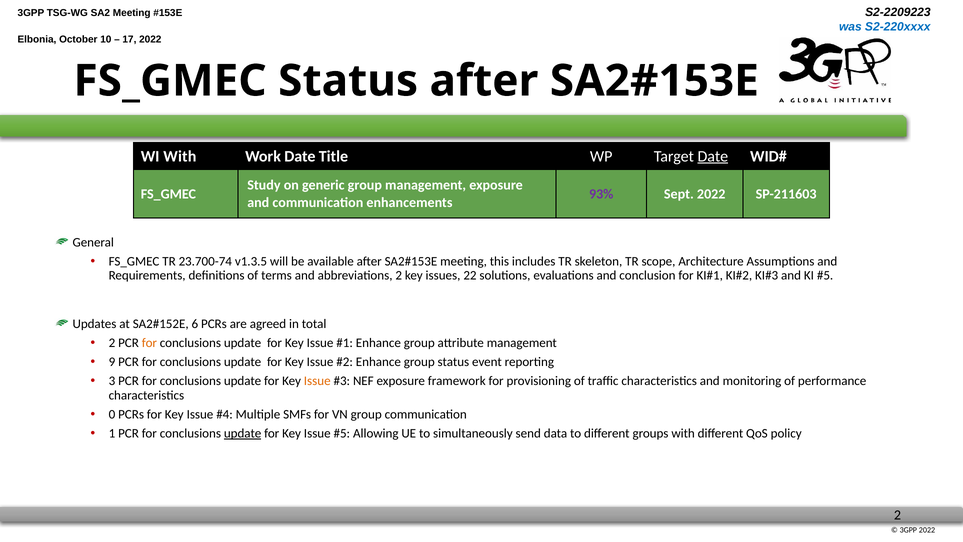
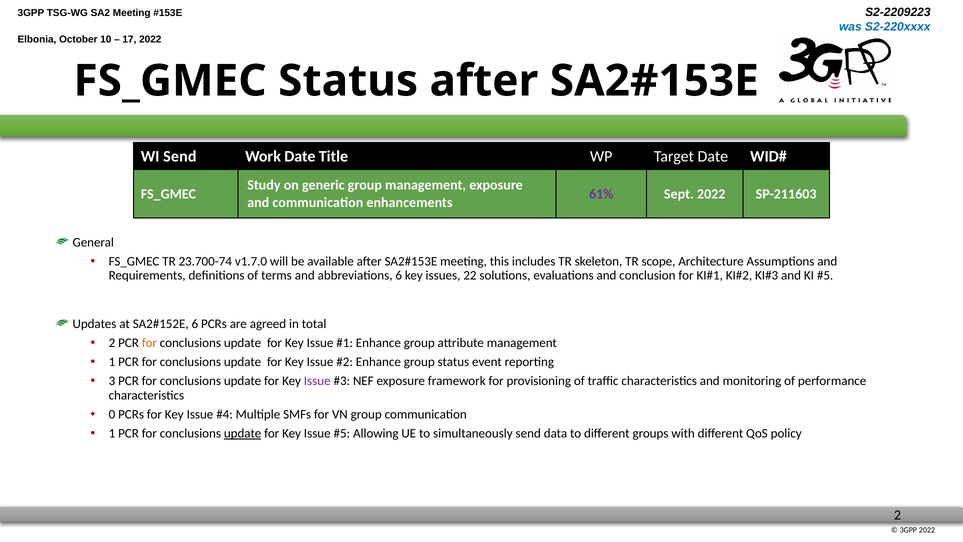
WI With: With -> Send (180, 156)
Date underline: present -> none (713, 156)
93%: 93% -> 61% (601, 194)
v1.3.5: v1.3.5 -> v1.7.0 (251, 261)
abbreviations 2: 2 -> 6 (399, 275)
9: 9 -> 1 (112, 362)
Issue colour: orange -> purple (317, 381)
